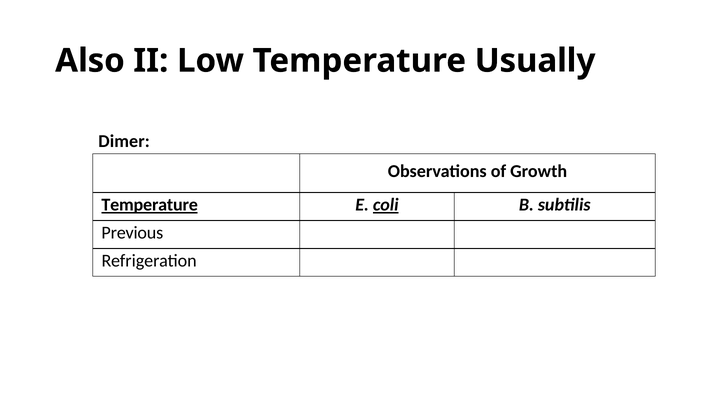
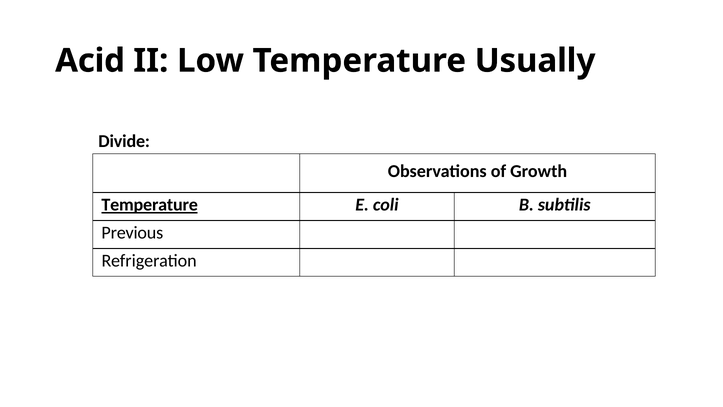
Also: Also -> Acid (90, 61)
Dimer: Dimer -> Divide (124, 141)
coli underline: present -> none (386, 205)
